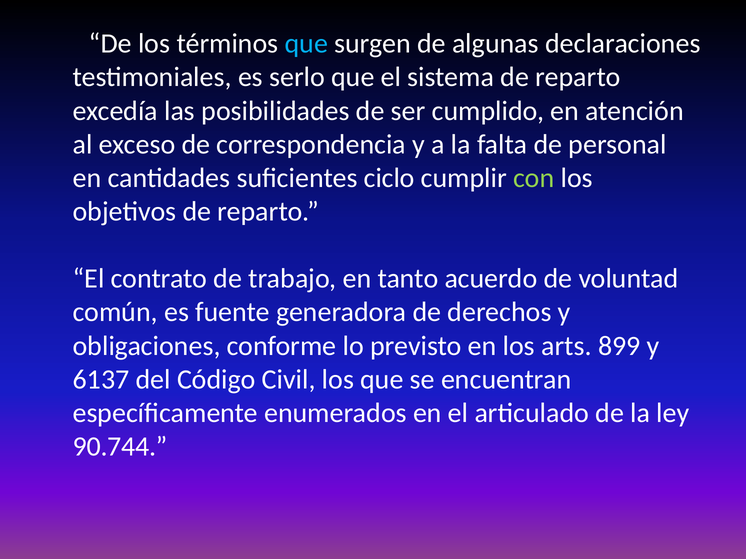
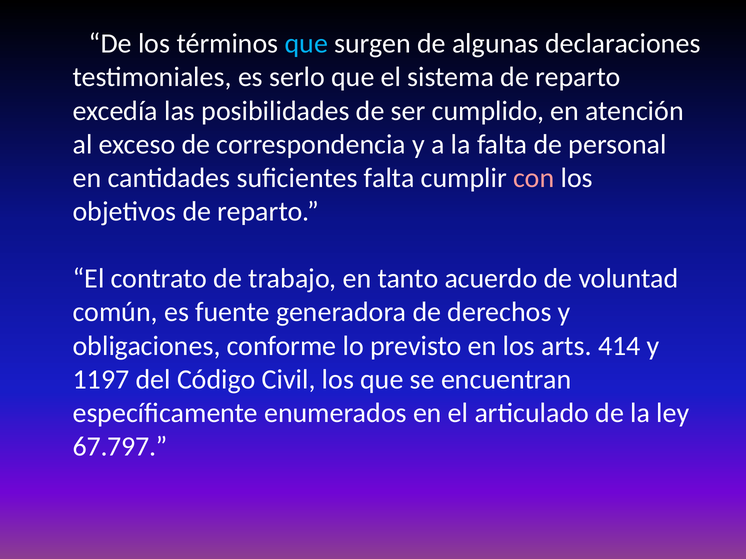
suficientes ciclo: ciclo -> falta (389, 178)
con colour: light green -> pink (534, 178)
899: 899 -> 414 (619, 346)
6137: 6137 -> 1197 (101, 380)
90.744: 90.744 -> 67.797 (120, 447)
